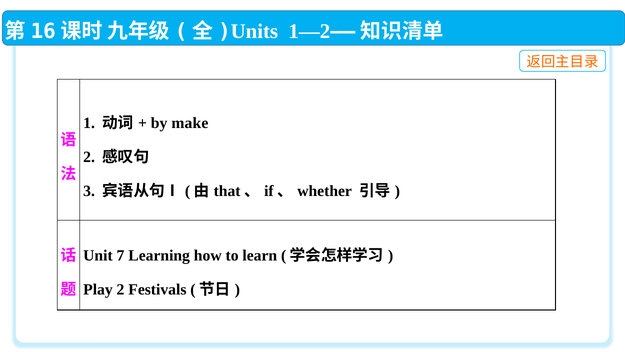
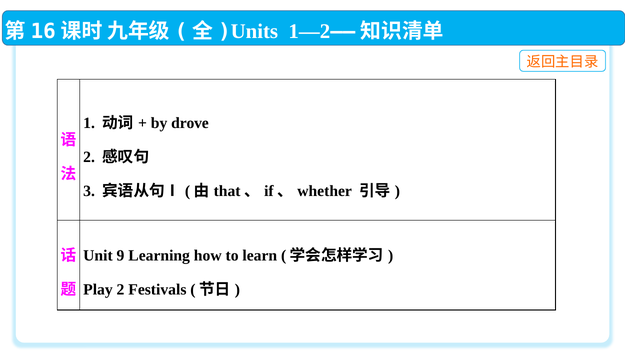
make: make -> drove (190, 123)
7: 7 -> 9 (120, 255)
